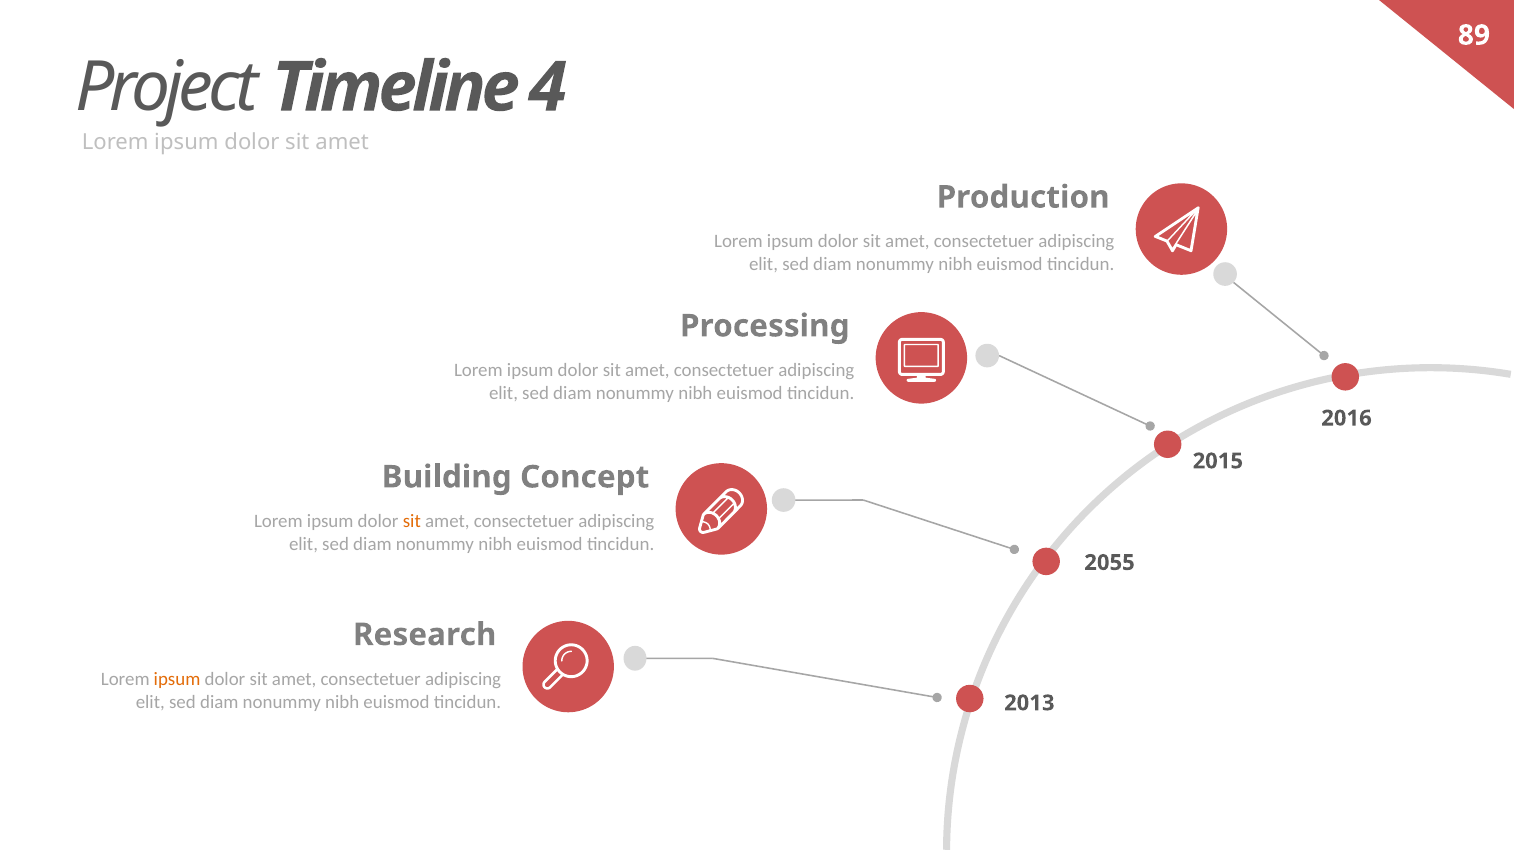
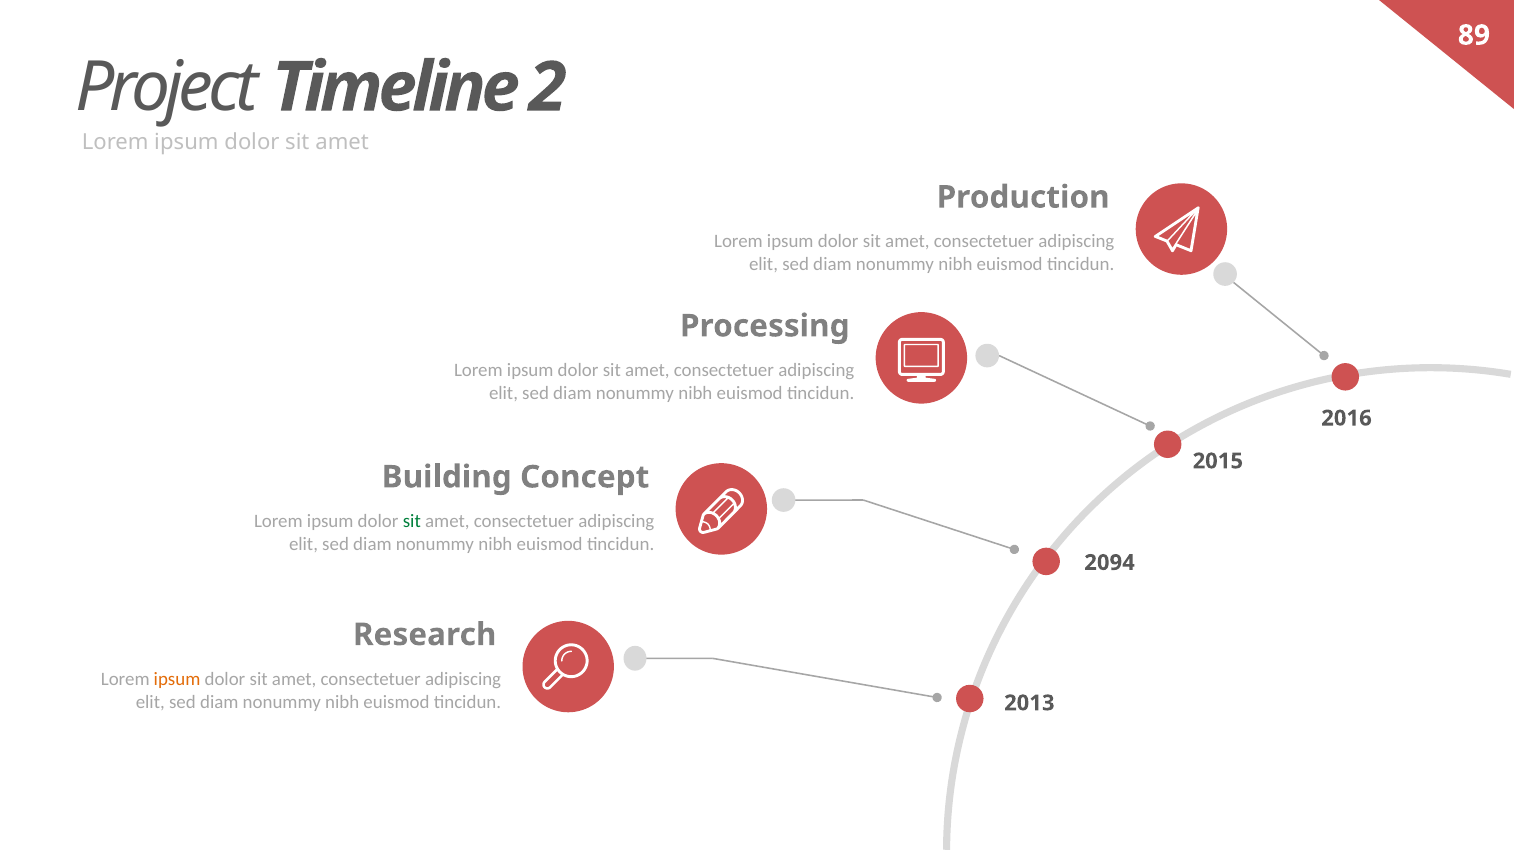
4: 4 -> 2 (548, 88)
sit colour: orange -> green (412, 521)
2055: 2055 -> 2094 (1110, 562)
